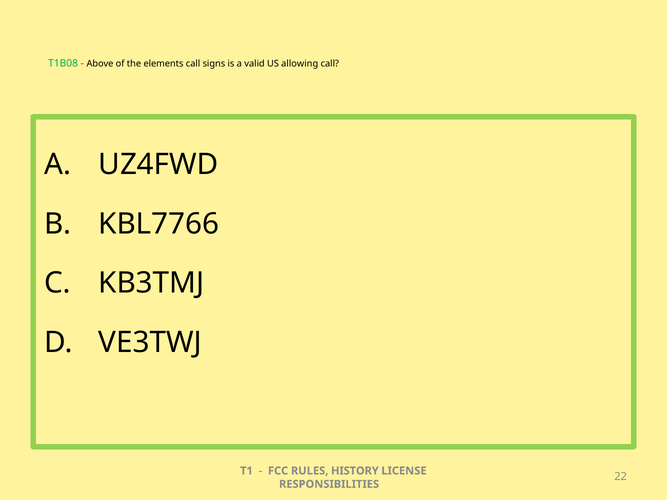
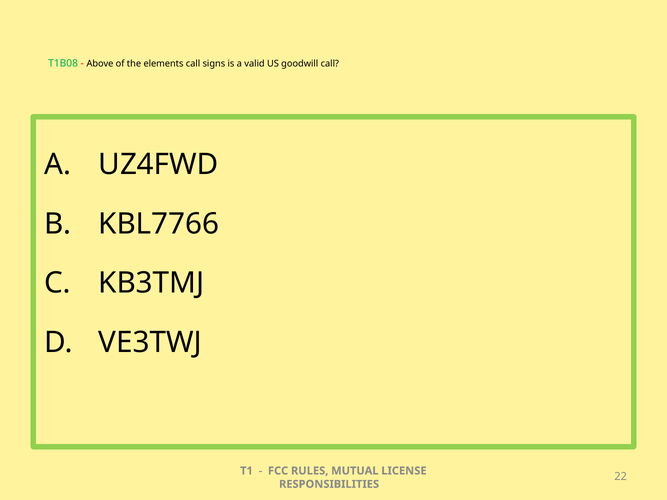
allowing: allowing -> goodwill (300, 64)
HISTORY: HISTORY -> MUTUAL (355, 471)
